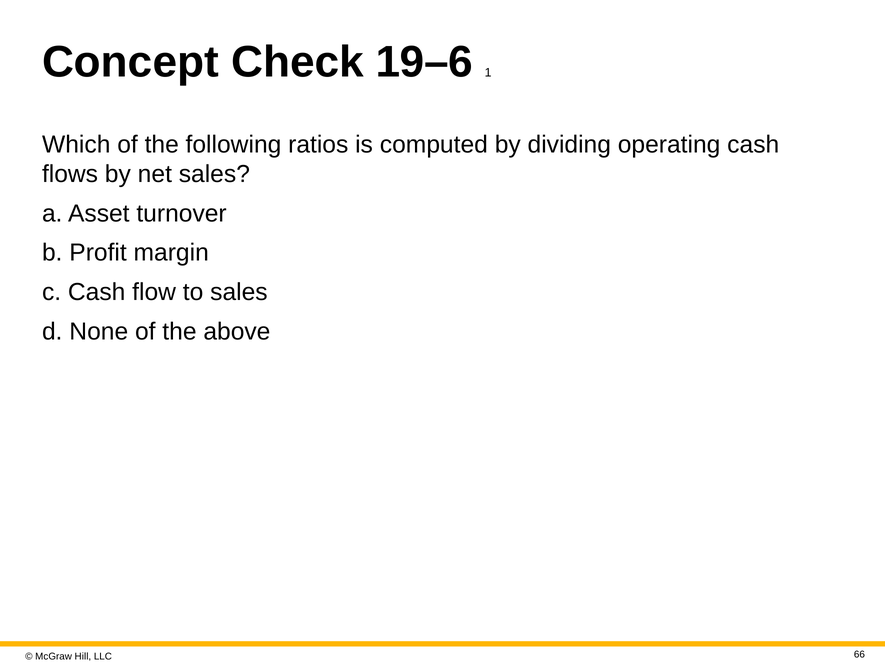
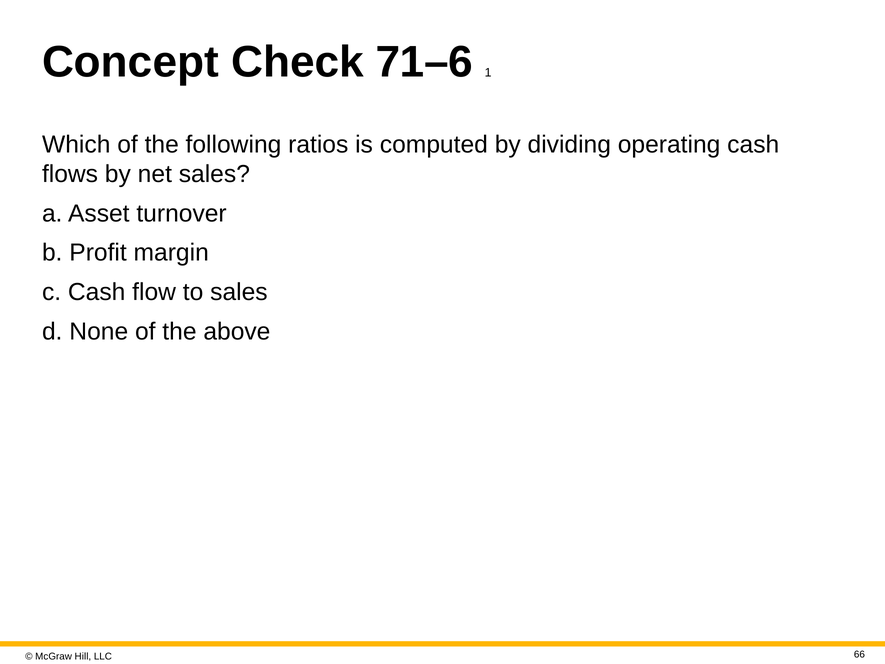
19–6: 19–6 -> 71–6 (424, 62)
